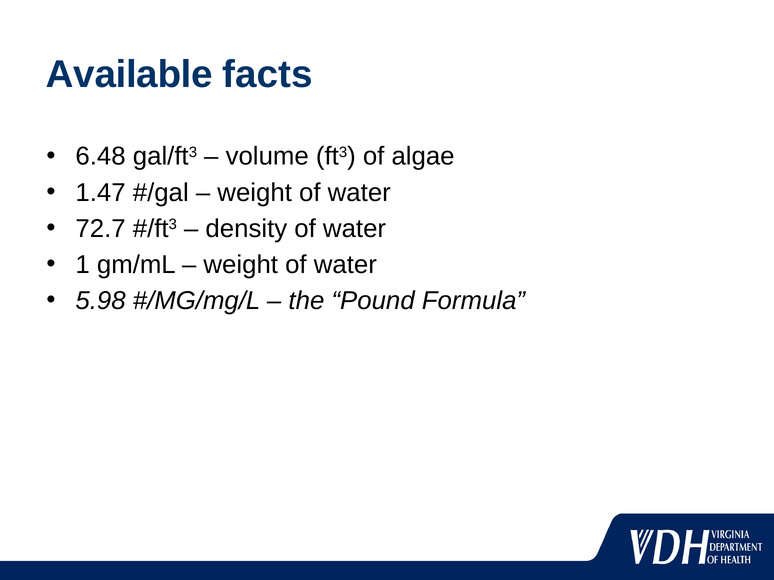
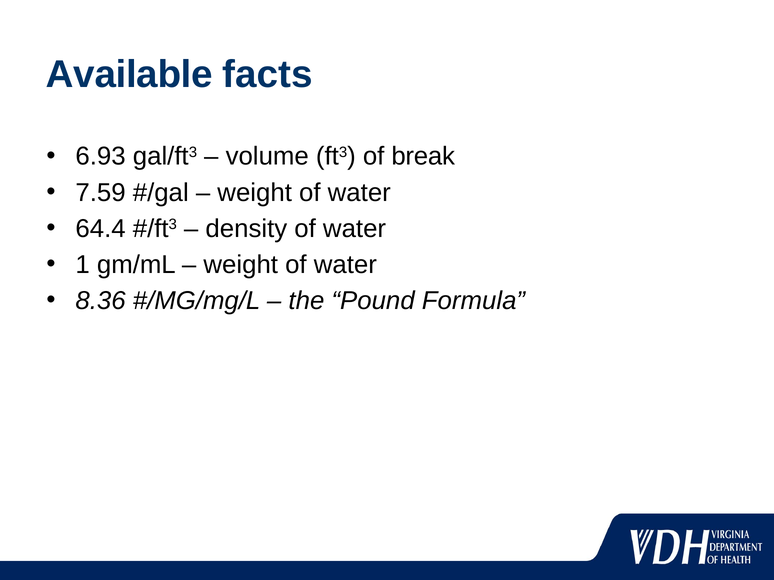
6.48: 6.48 -> 6.93 (101, 157)
algae: algae -> break (423, 157)
1.47: 1.47 -> 7.59 (101, 193)
72.7: 72.7 -> 64.4 (101, 229)
5.98: 5.98 -> 8.36 (101, 301)
